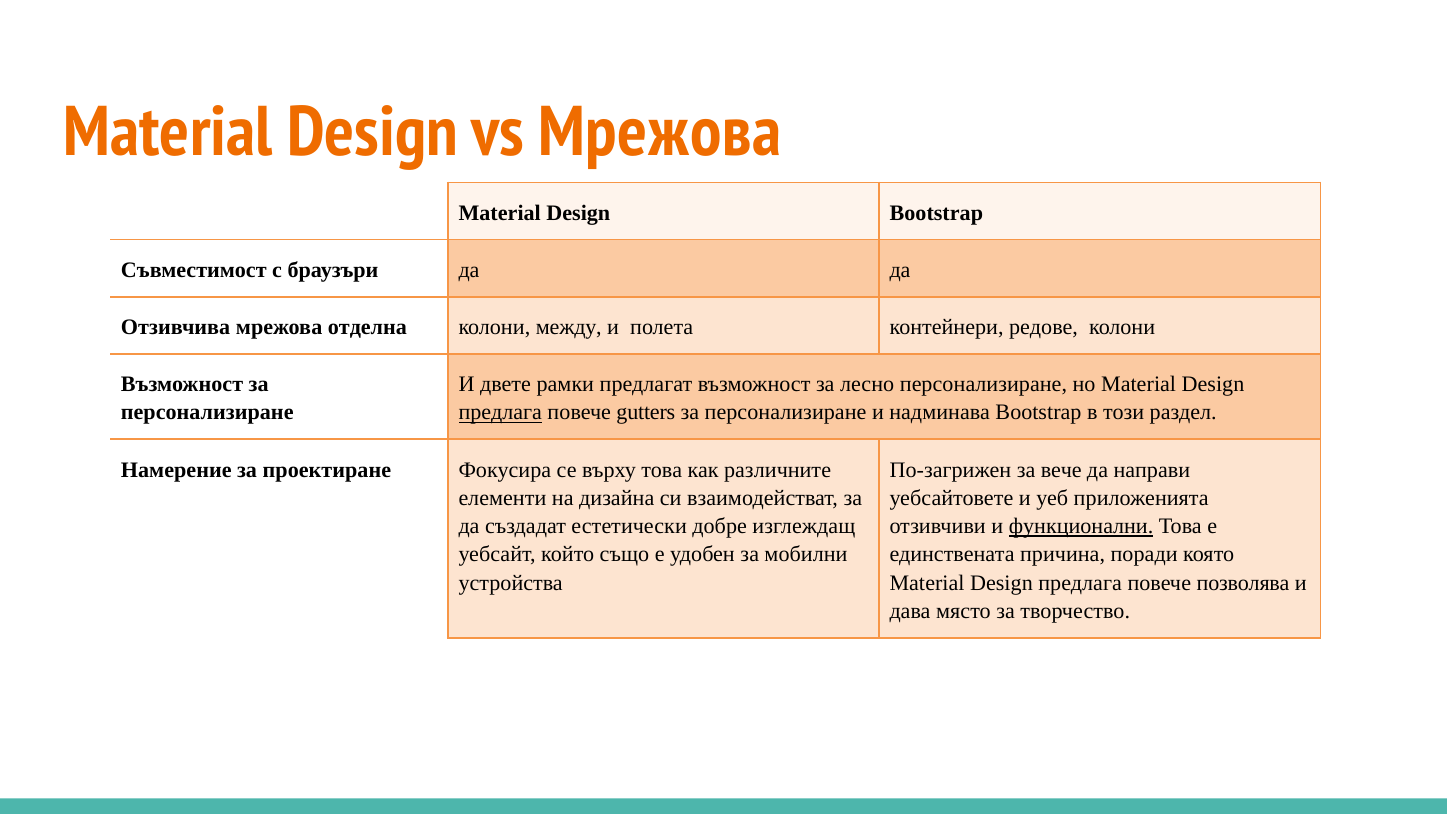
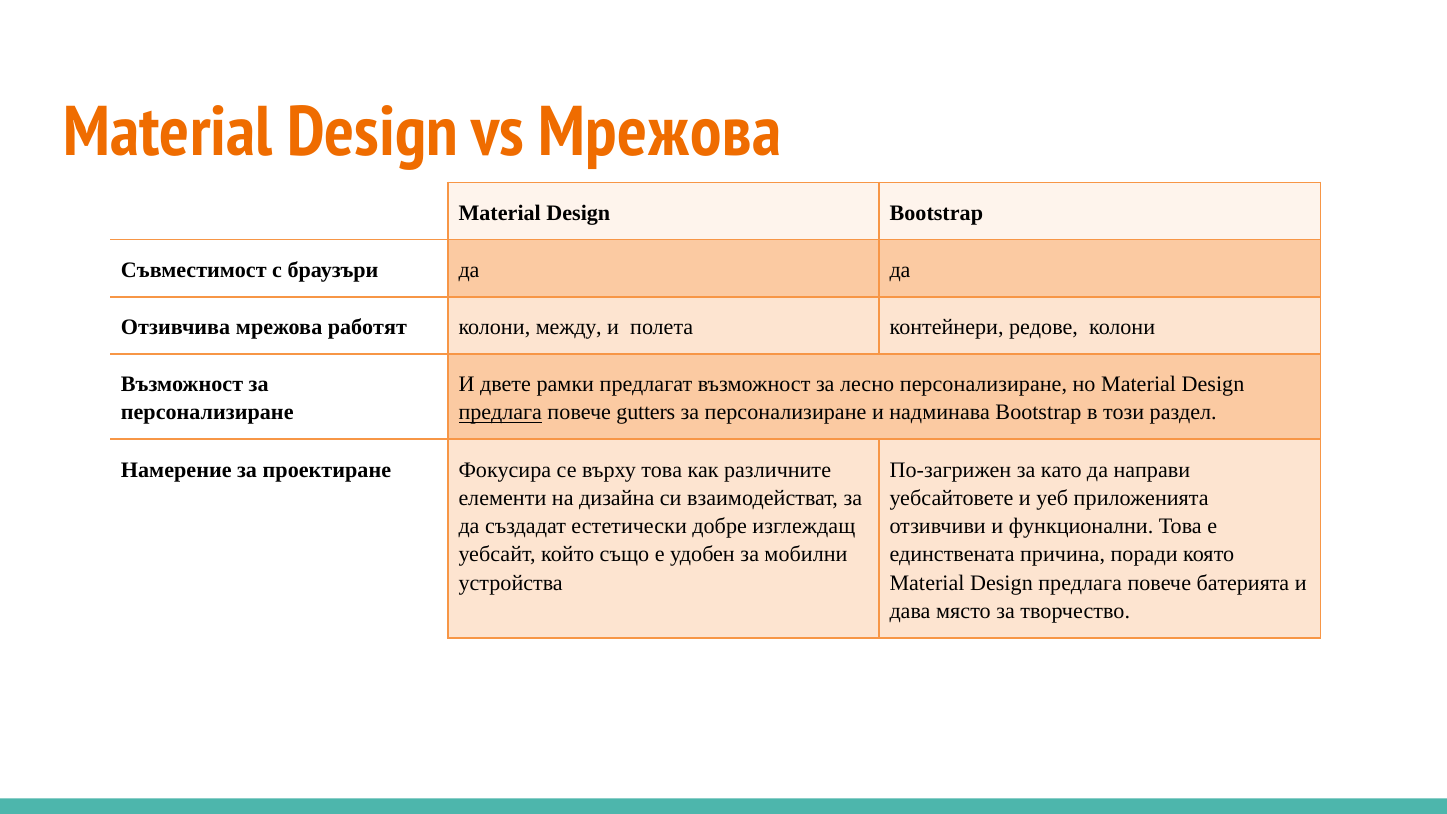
отделна: отделна -> работят (367, 327)
вече: вече -> като (1061, 470)
функционални underline: present -> none (1081, 526)
позволява: позволява -> батерията (1243, 583)
